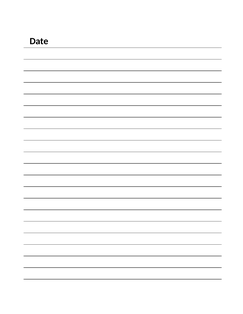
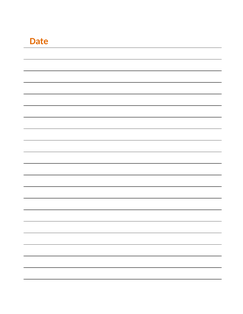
Date colour: black -> orange (39, 41)
